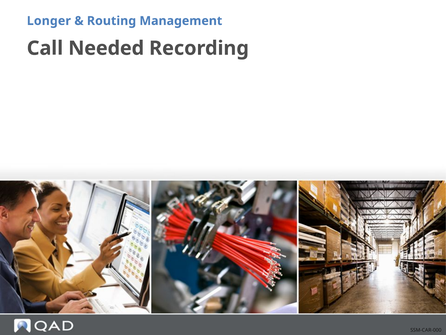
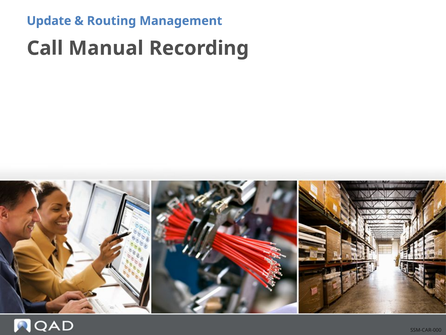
Longer: Longer -> Update (49, 21)
Needed: Needed -> Manual (106, 48)
